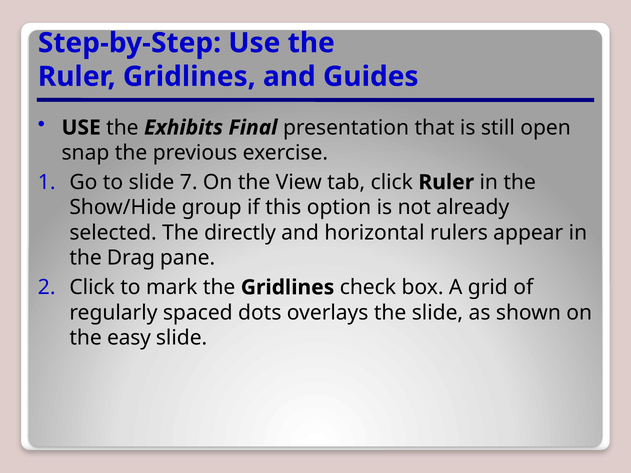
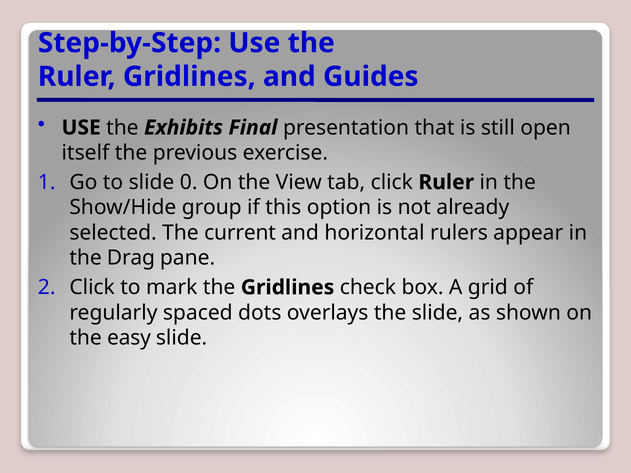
snap: snap -> itself (85, 153)
7: 7 -> 0 (189, 182)
directly: directly -> current (240, 233)
